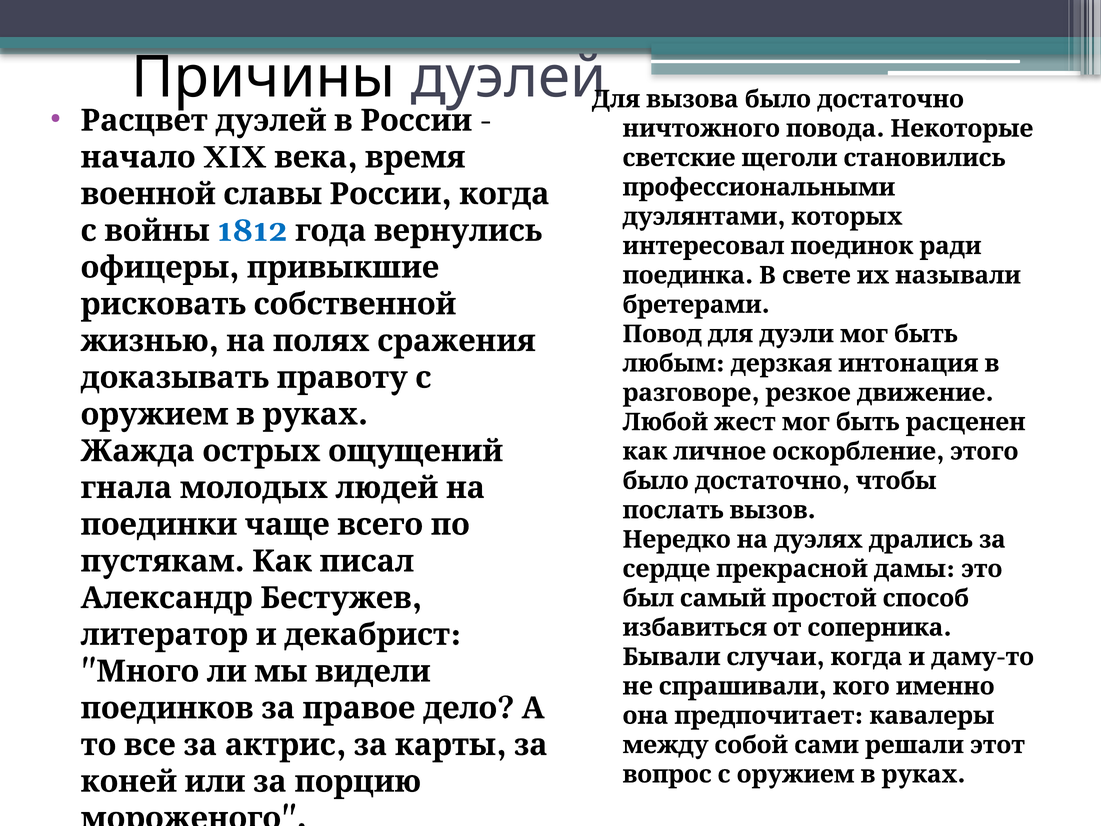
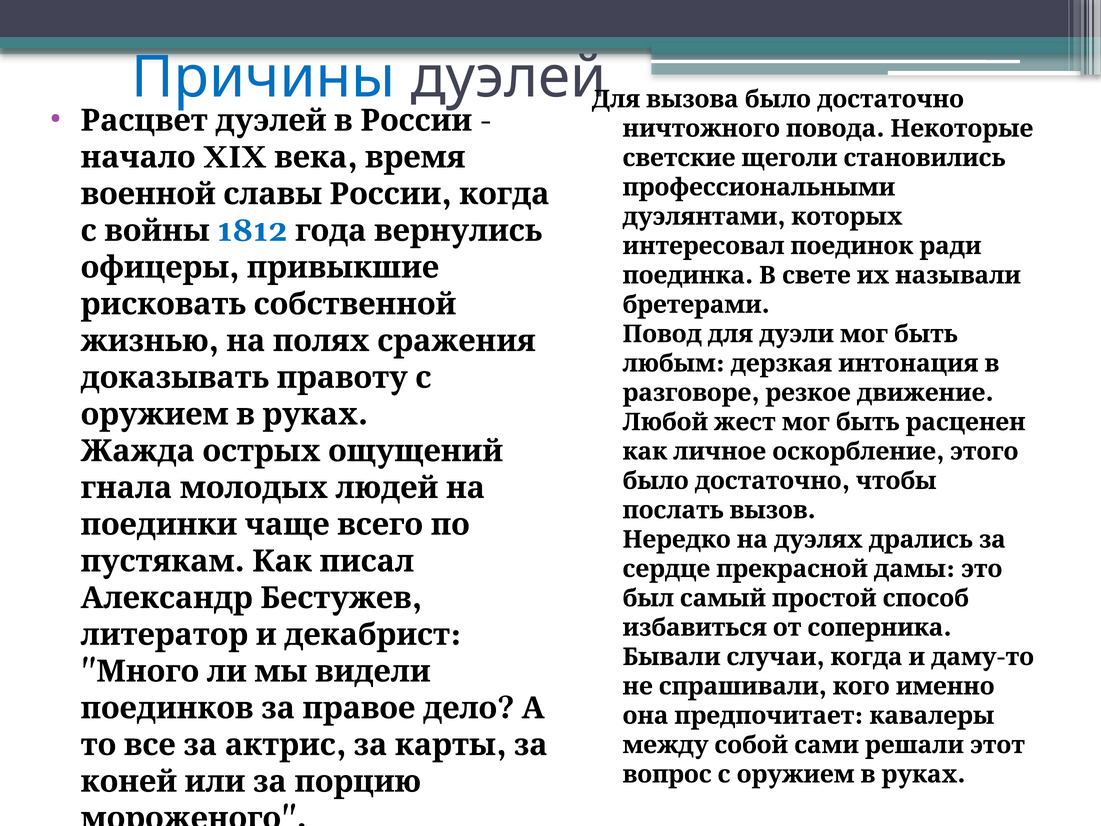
Причины colour: black -> blue (263, 77)
